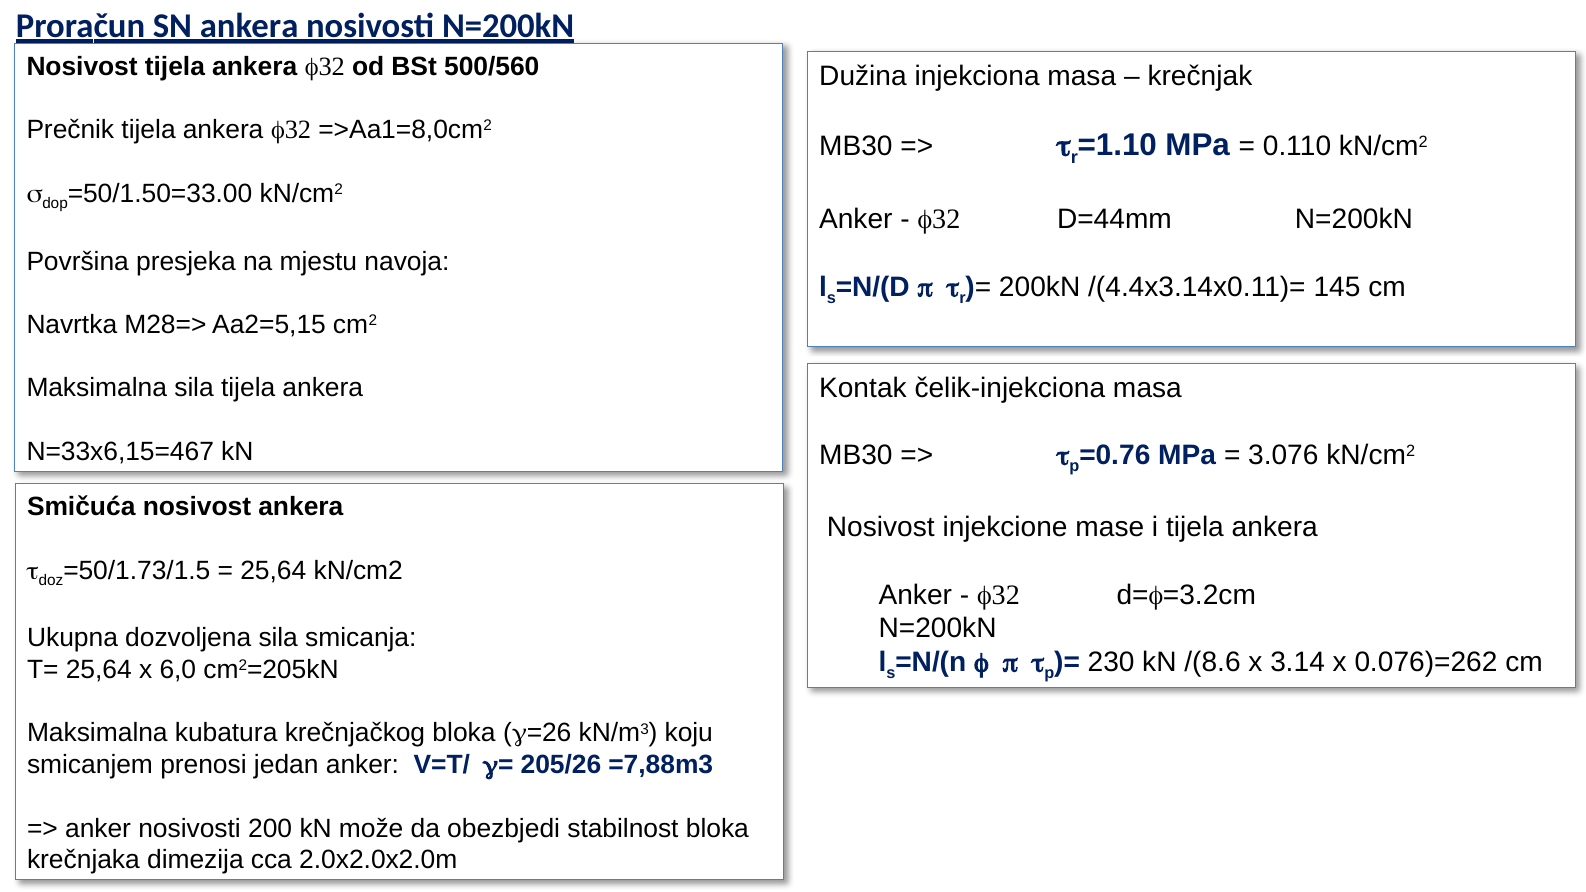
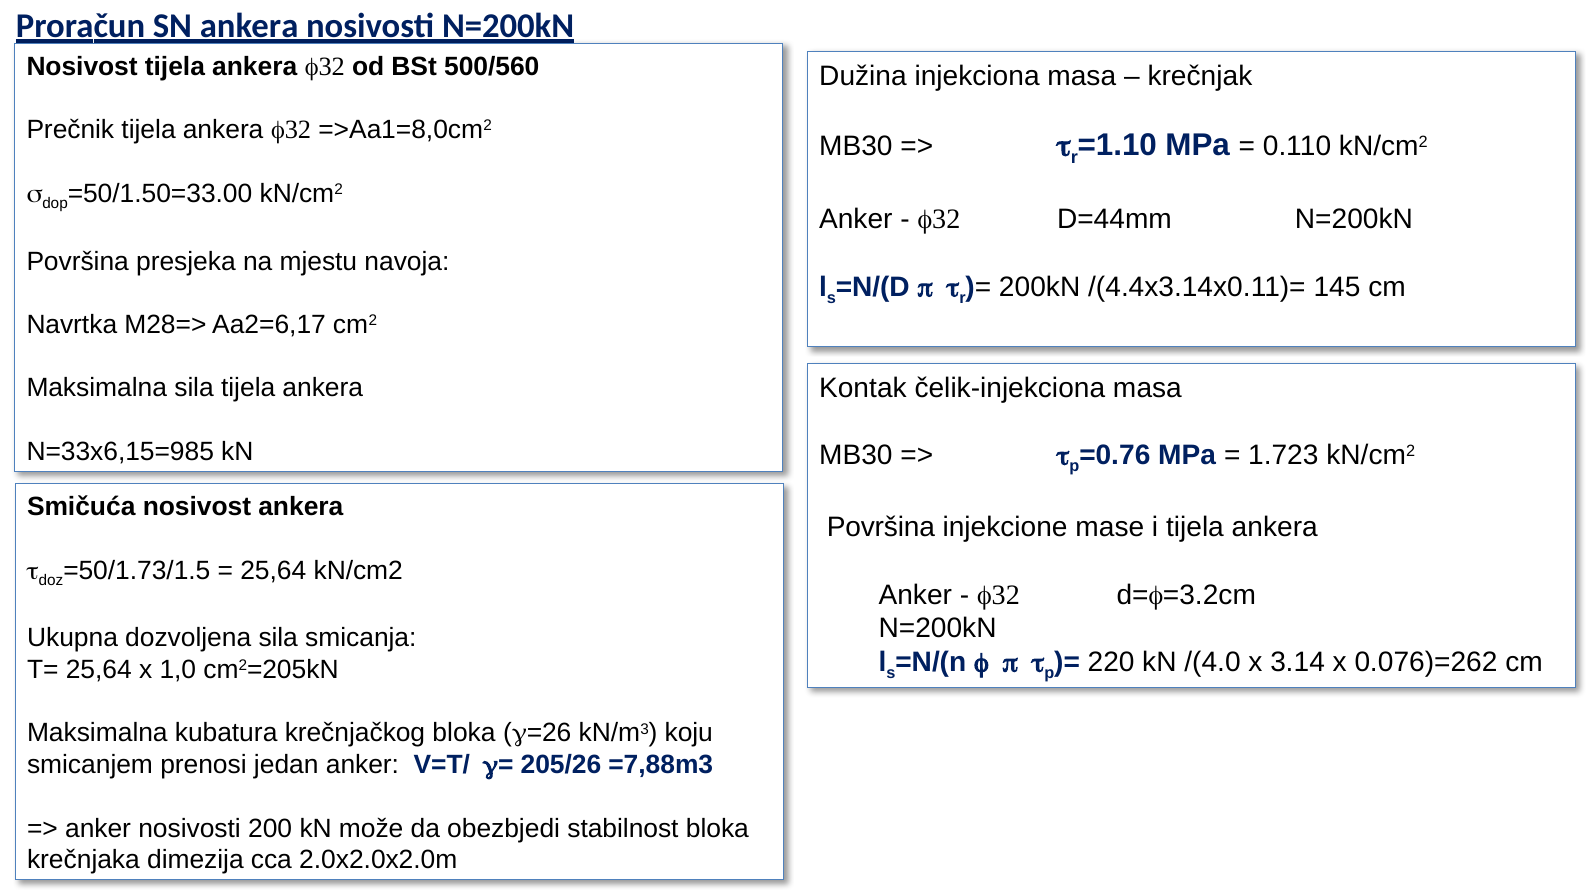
Aa2=5,15: Aa2=5,15 -> Aa2=6,17 (269, 325)
N=33x6,15=467: N=33x6,15=467 -> N=33x6,15=985 (120, 452)
3.076: 3.076 -> 1.723 (1283, 455)
Nosivost: Nosivost -> Površina (881, 528)
230: 230 -> 220 (1111, 662)
/(8.6: /(8.6 -> /(4.0 (1213, 662)
6,0: 6,0 -> 1,0 (178, 670)
